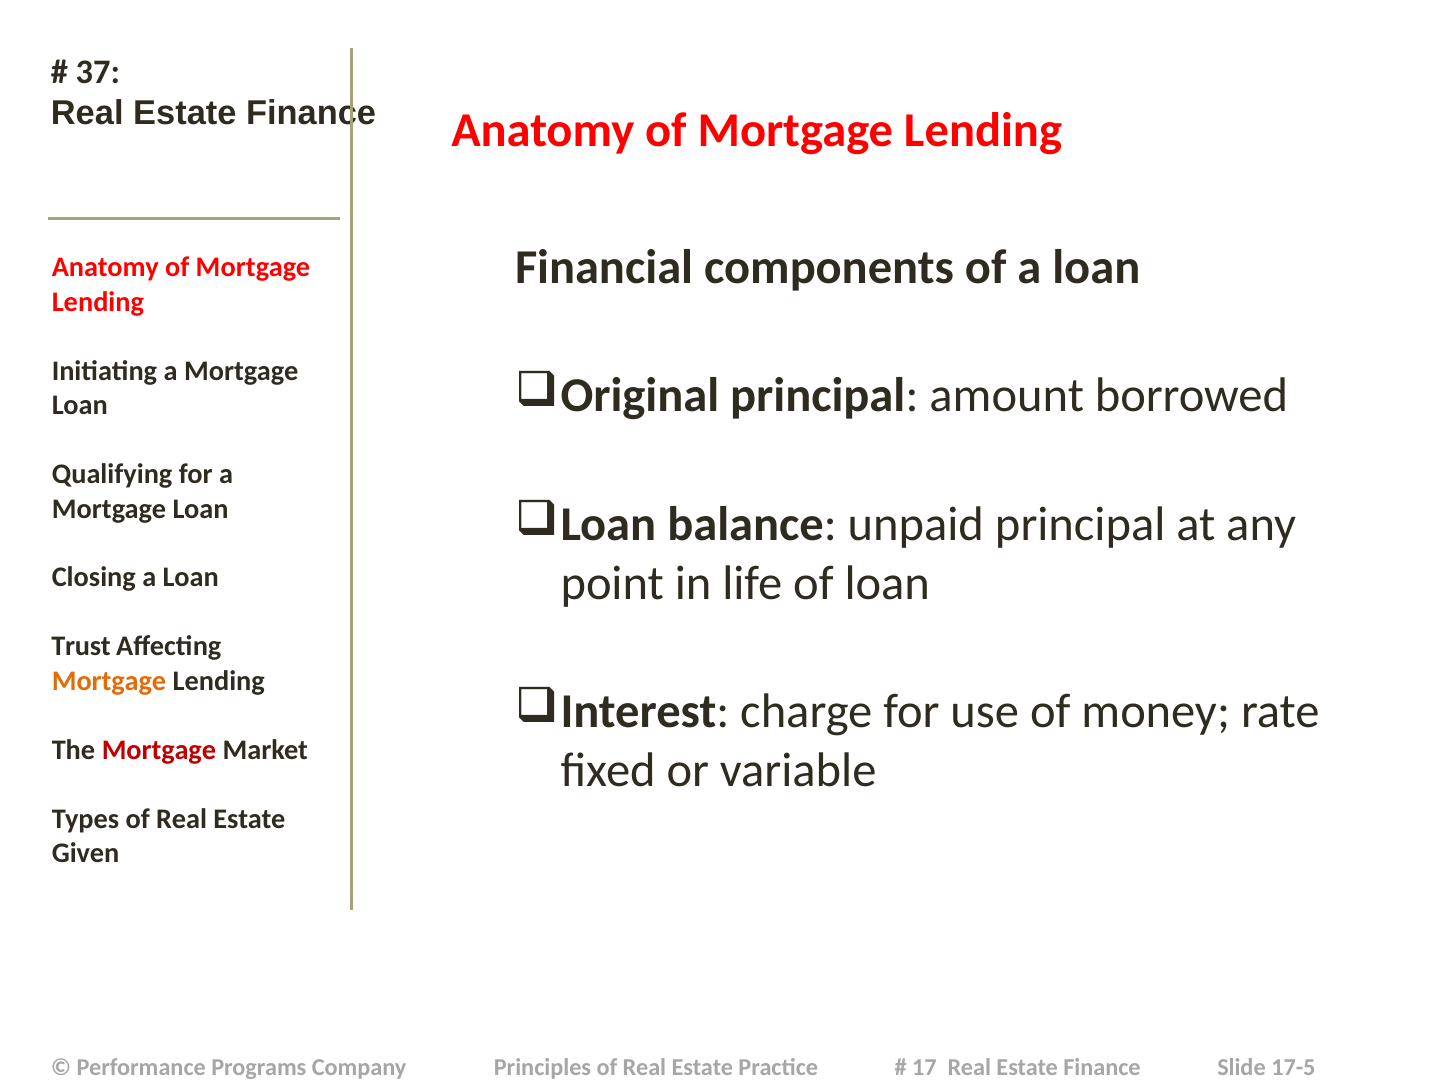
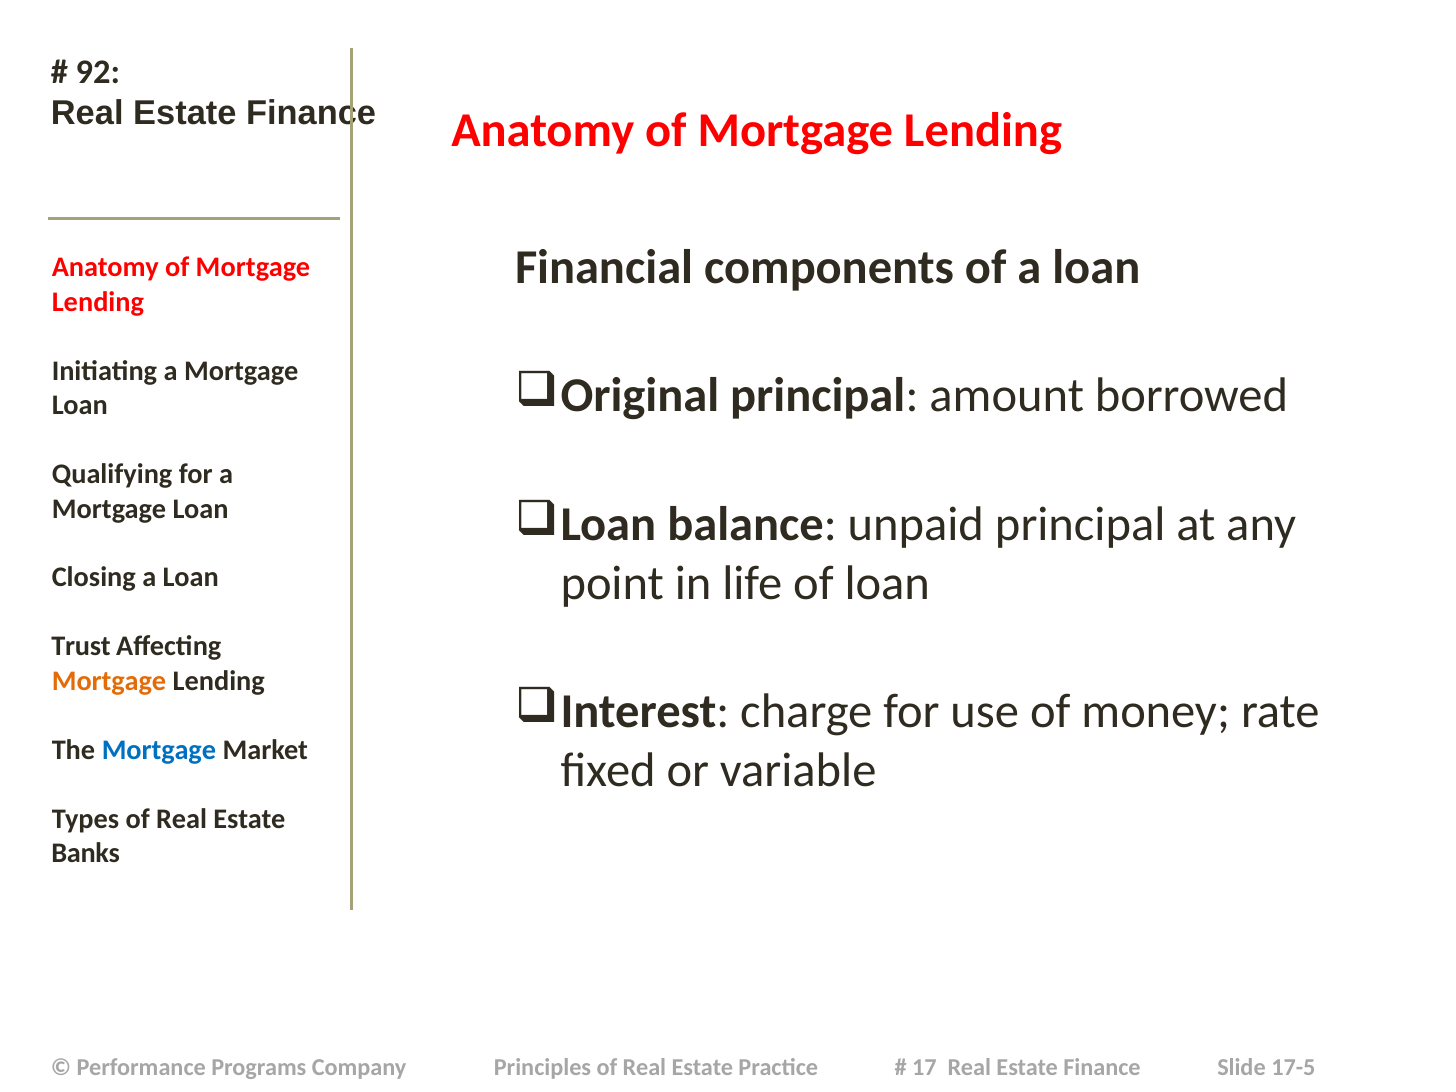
37: 37 -> 92 (98, 72)
Mortgage colour: red -> blue (159, 750)
Given: Given -> Banks (86, 853)
